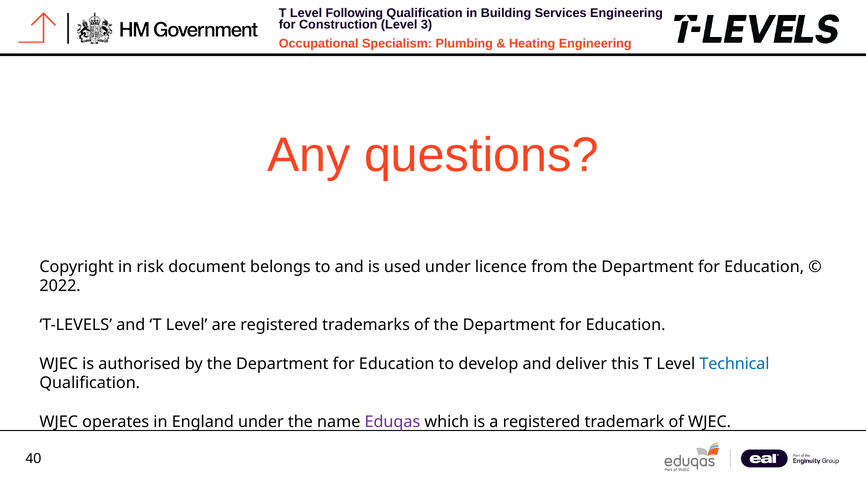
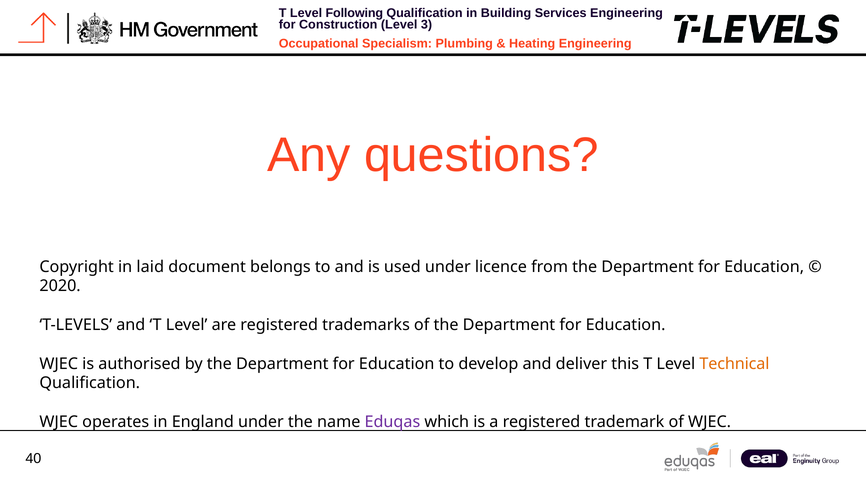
risk: risk -> laid (150, 267)
2022: 2022 -> 2020 (60, 286)
Technical colour: blue -> orange (734, 364)
